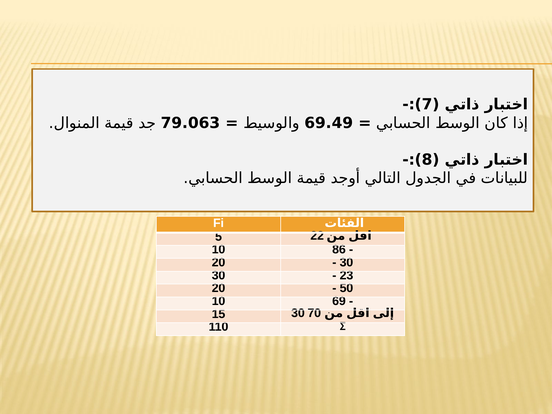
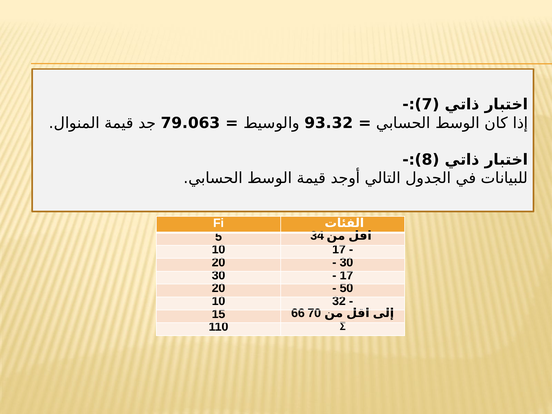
69.49: 69.49 -> 93.32 (329, 123)
22: 22 -> 34 (317, 236)
10 86: 86 -> 17 (339, 250)
30 23: 23 -> 17 (346, 275)
69: 69 -> 32 (339, 301)
15 30: 30 -> 66 (298, 313)
